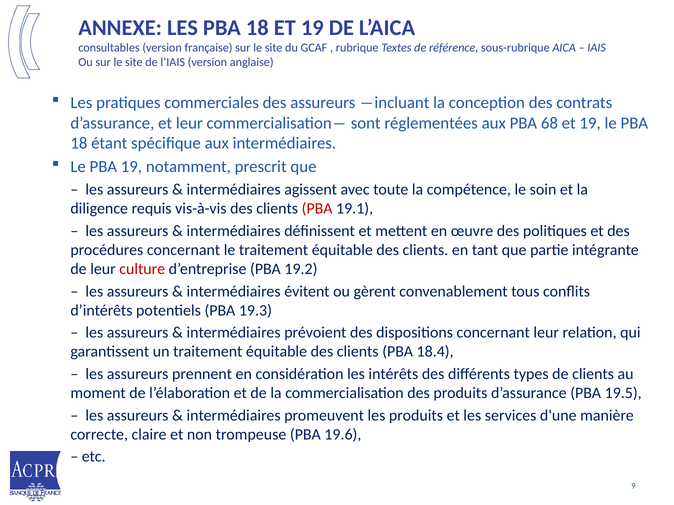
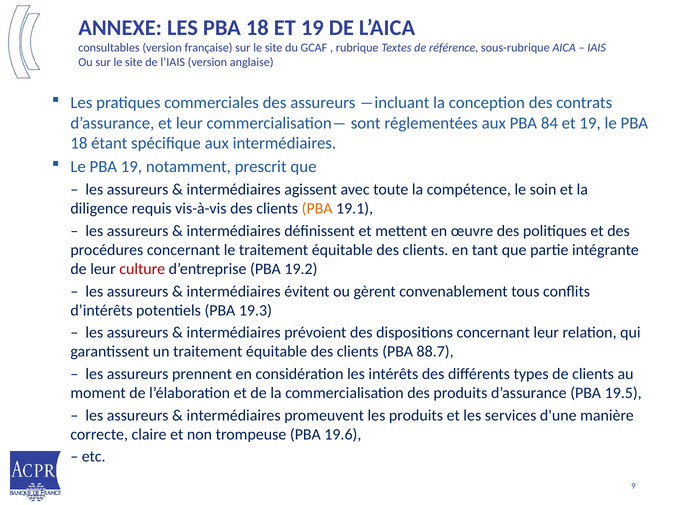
68: 68 -> 84 (549, 123)
PBA colour: red -> orange (317, 209)
18.4: 18.4 -> 88.7 (435, 352)
